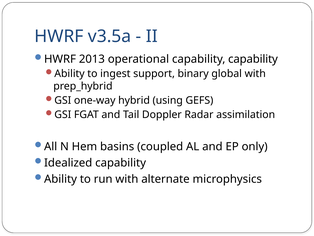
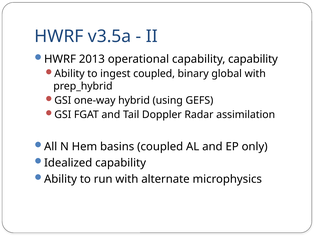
ingest support: support -> coupled (154, 74)
